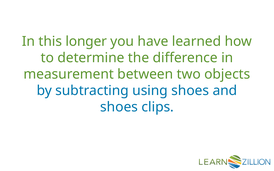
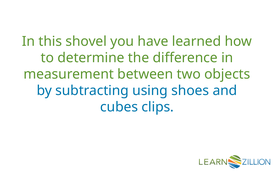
longer: longer -> shovel (86, 41)
shoes: shoes -> cubes (119, 107)
